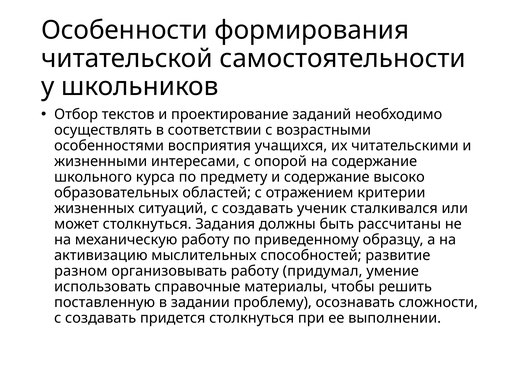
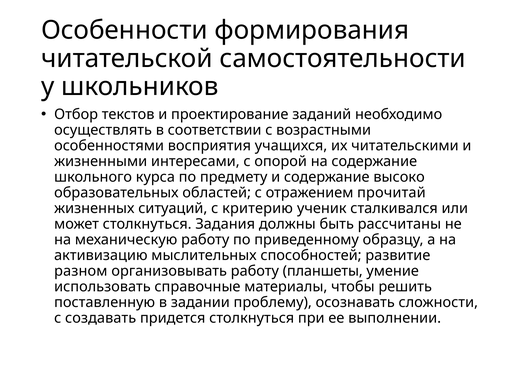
критерии: критерии -> прочитай (391, 193)
ситуаций с создавать: создавать -> критерию (258, 209)
придумал: придумал -> планшеты (323, 271)
